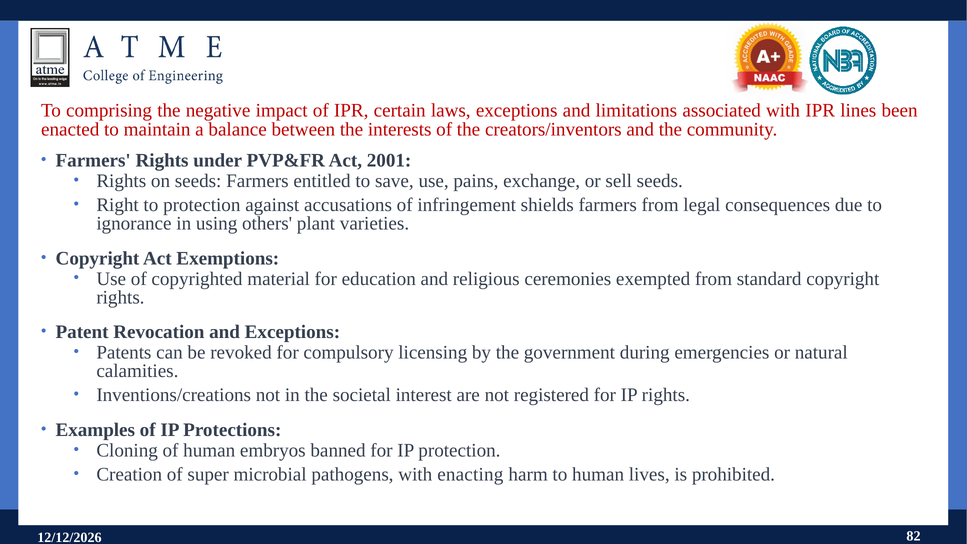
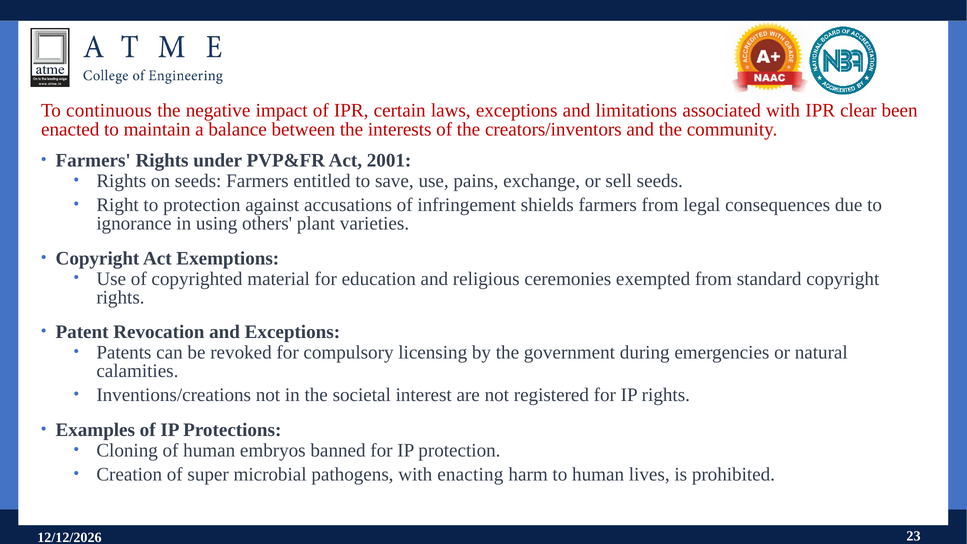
comprising: comprising -> continuous (109, 111)
lines: lines -> clear (858, 111)
82: 82 -> 23 (914, 536)
